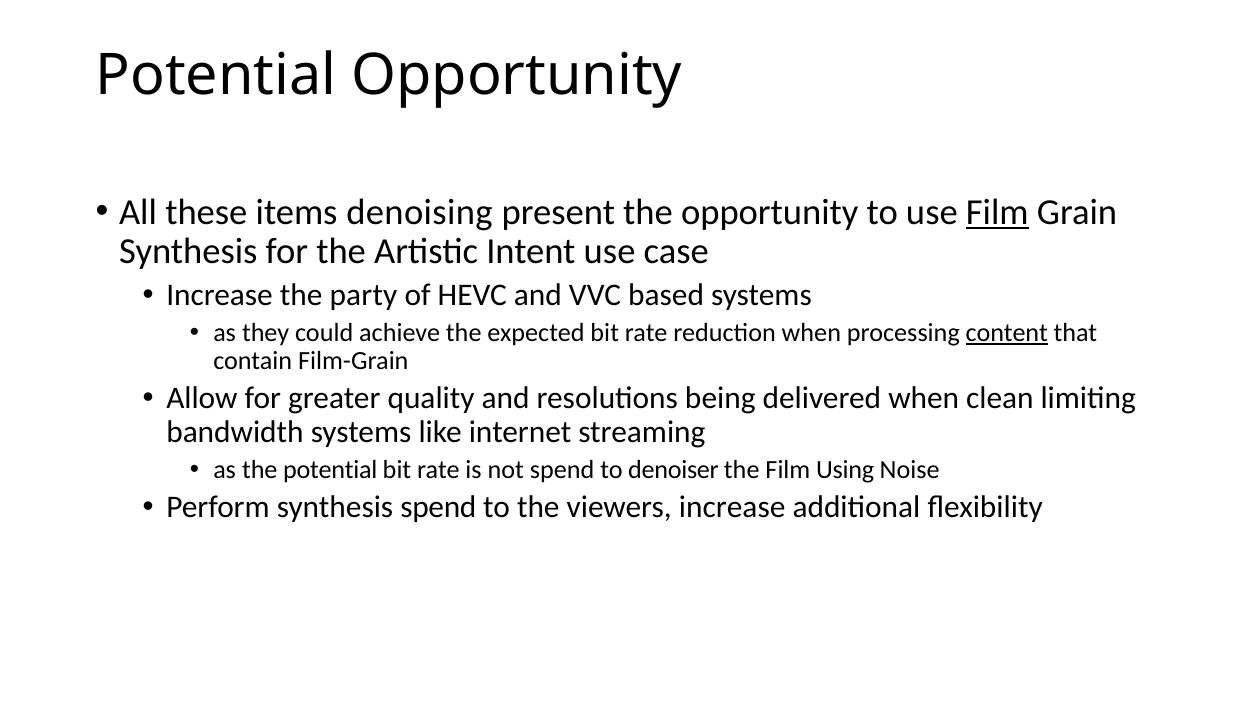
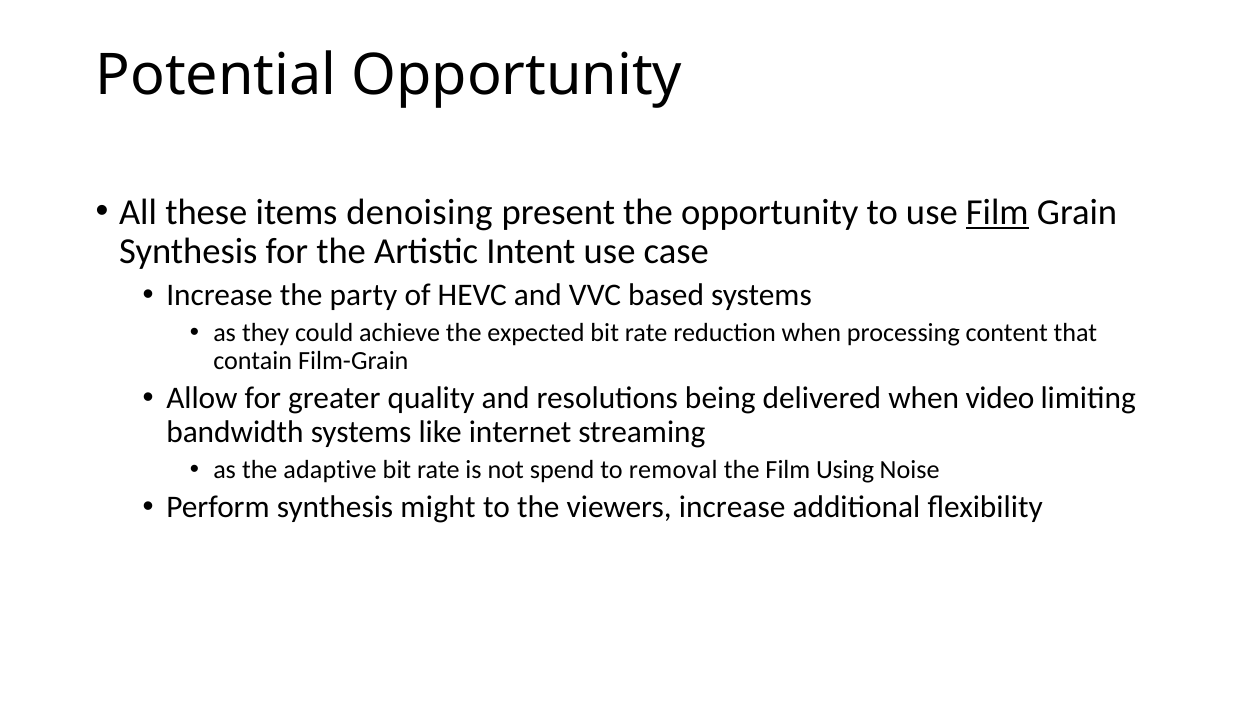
content underline: present -> none (1007, 333)
clean: clean -> video (1000, 398)
the potential: potential -> adaptive (330, 470)
denoiser: denoiser -> removal (673, 470)
synthesis spend: spend -> might (438, 507)
